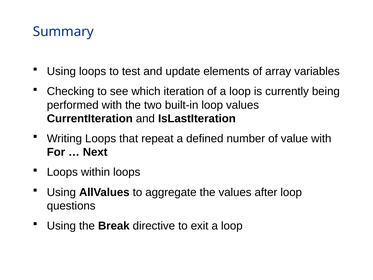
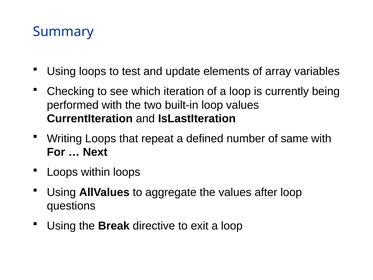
value: value -> same (294, 138)
